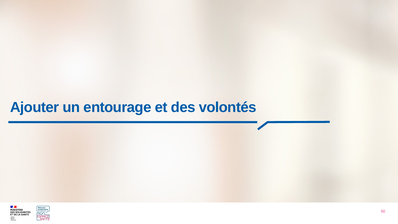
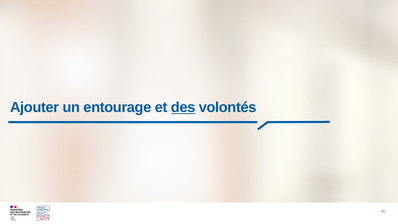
des underline: none -> present (183, 107)
